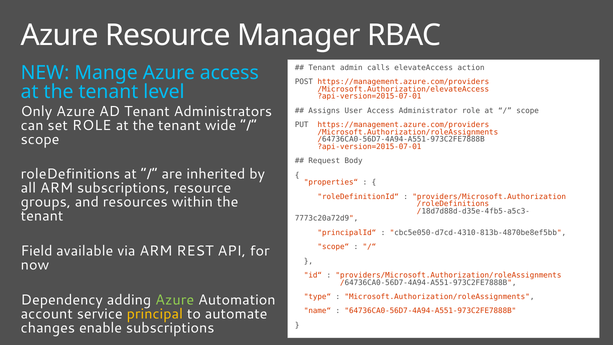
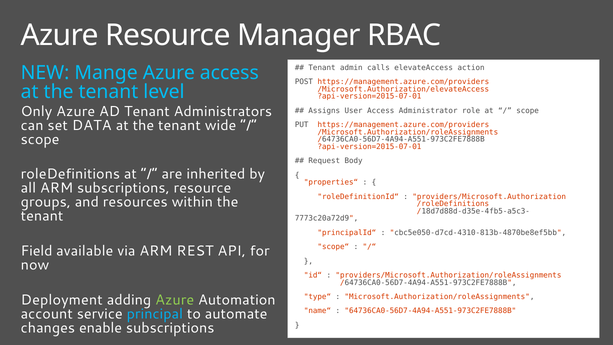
set ROLE: ROLE -> DATA (92, 125)
Dependency: Dependency -> Deployment (62, 300)
principal colour: yellow -> light blue (155, 314)
